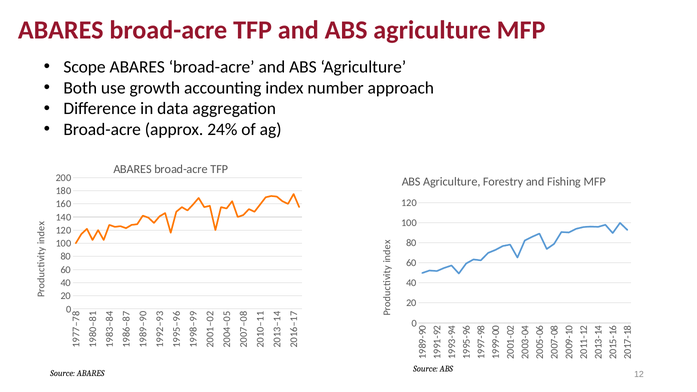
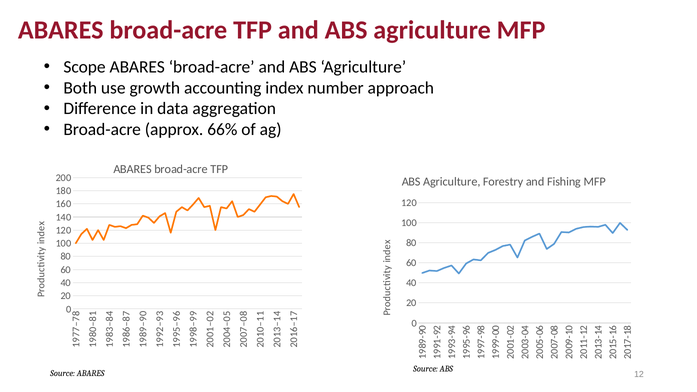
24%: 24% -> 66% (222, 130)
